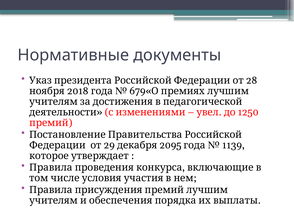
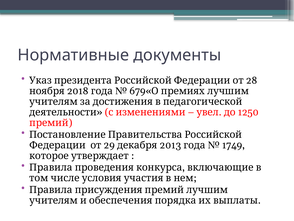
2095: 2095 -> 2013 (170, 145)
1139: 1139 -> 1749 (234, 145)
